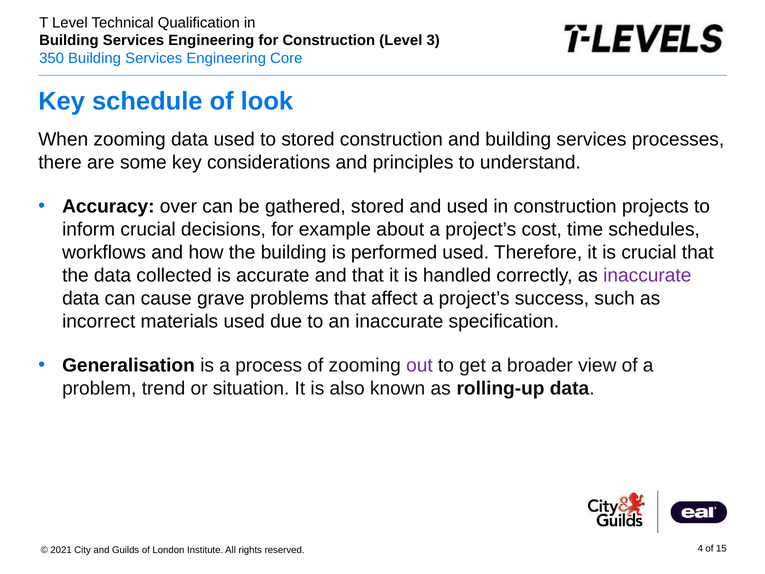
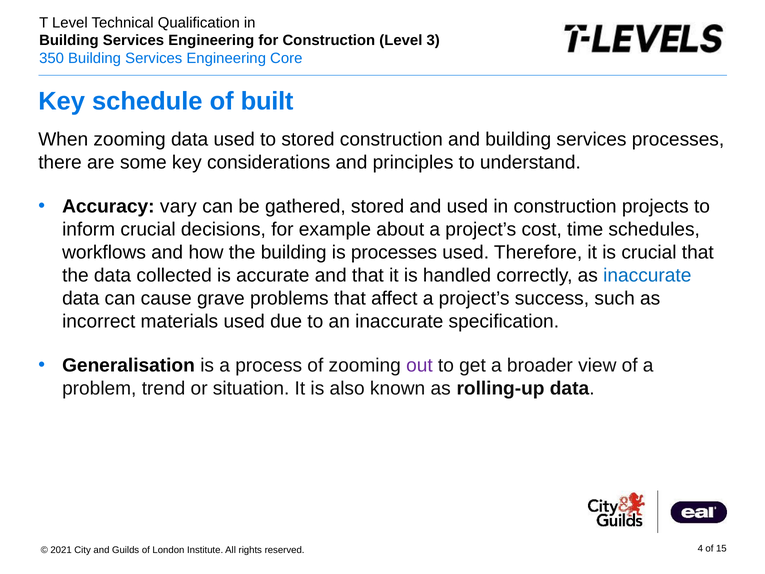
look: look -> built (267, 101)
over: over -> vary (178, 206)
is performed: performed -> processes (394, 252)
inaccurate colour: purple -> blue (647, 275)
